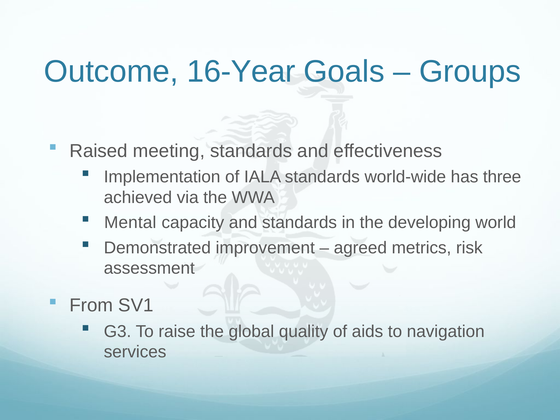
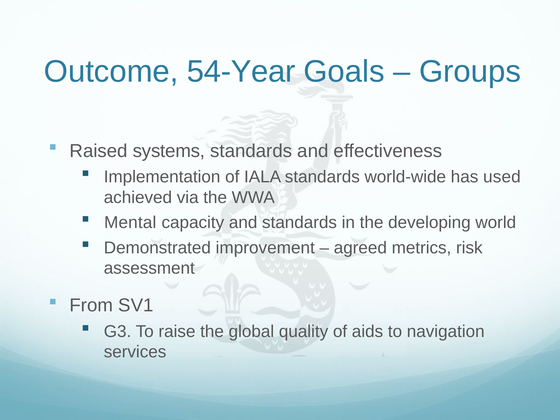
16-Year: 16-Year -> 54-Year (241, 72)
meeting: meeting -> systems (169, 151)
three: three -> used (502, 177)
